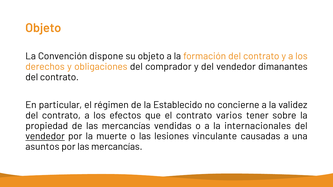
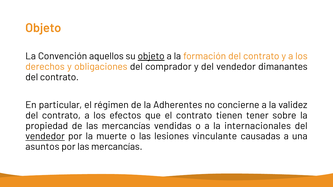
dispone: dispone -> aquellos (106, 56)
objeto underline: none -> present (151, 56)
Establecido: Establecido -> Adherentes (178, 105)
varios: varios -> tienen (229, 116)
